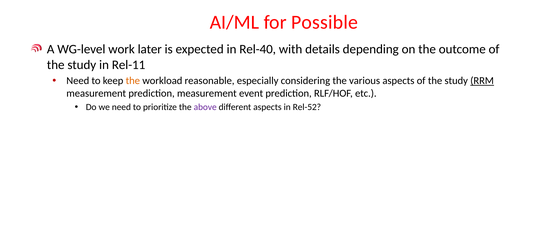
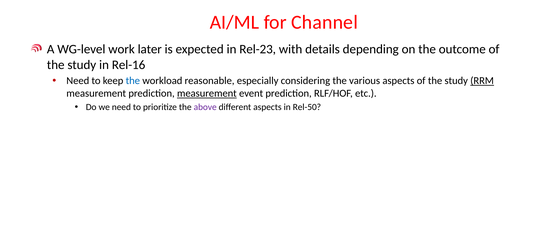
Possible: Possible -> Channel (325, 22)
Rel-40: Rel-40 -> Rel-23 (258, 49)
Rel-11: Rel-11 -> Rel-16 (129, 65)
the colour: orange -> blue (133, 81)
measurement underline: none -> present (207, 93)
Rel-52: Rel-52 -> Rel-50 (307, 107)
